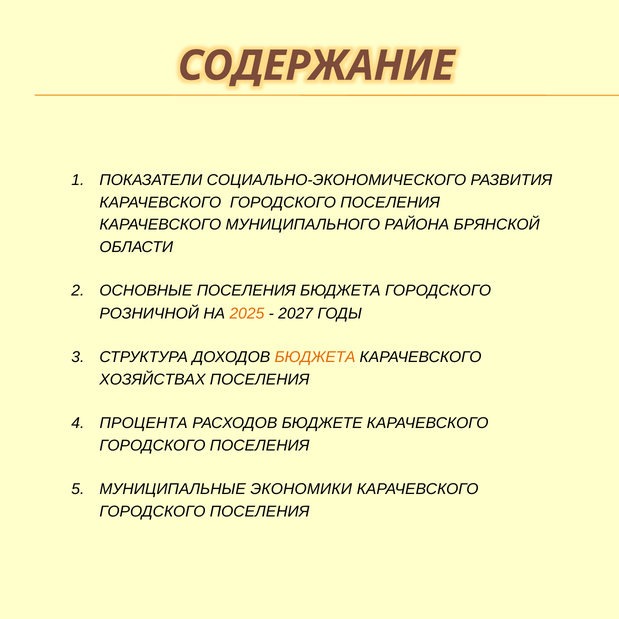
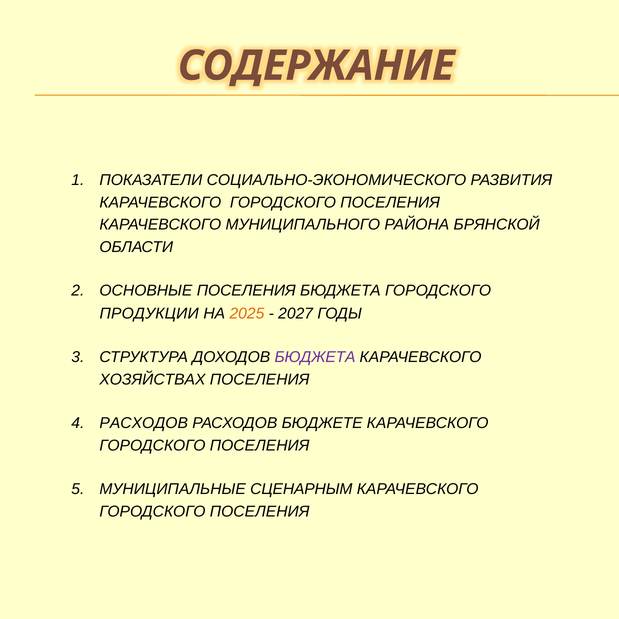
РОЗНИЧНОЙ: РОЗНИЧНОЙ -> ПРОДУКЦИИ (149, 313)
БЮДЖЕТА colour: orange -> purple (315, 357)
ПРОЦЕНТА: ПРОЦЕНТА -> РАСХОДОВ (144, 423)
ЭКОНОМИКИ: ЭКОНОМИКИ -> СЦЕНАРНЫМ (301, 489)
